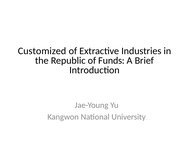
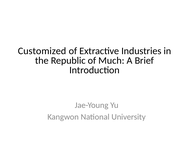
Funds: Funds -> Much (111, 61)
